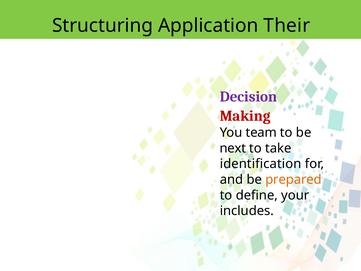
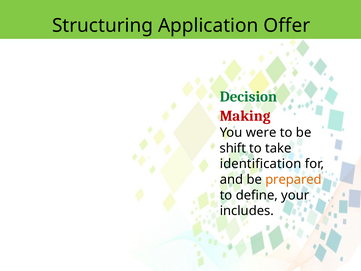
Their: Their -> Offer (287, 26)
Decision colour: purple -> green (248, 96)
team: team -> were (261, 132)
next: next -> shift (233, 148)
